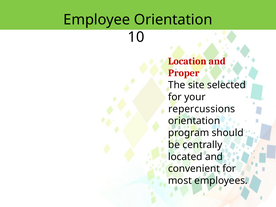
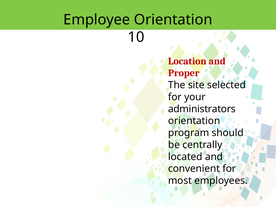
repercussions: repercussions -> administrators (202, 109)
